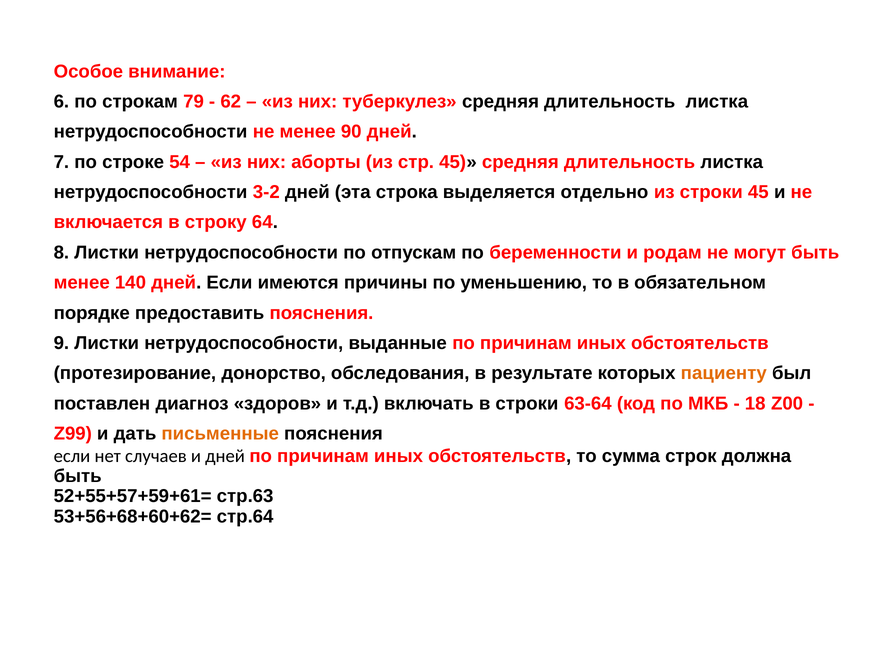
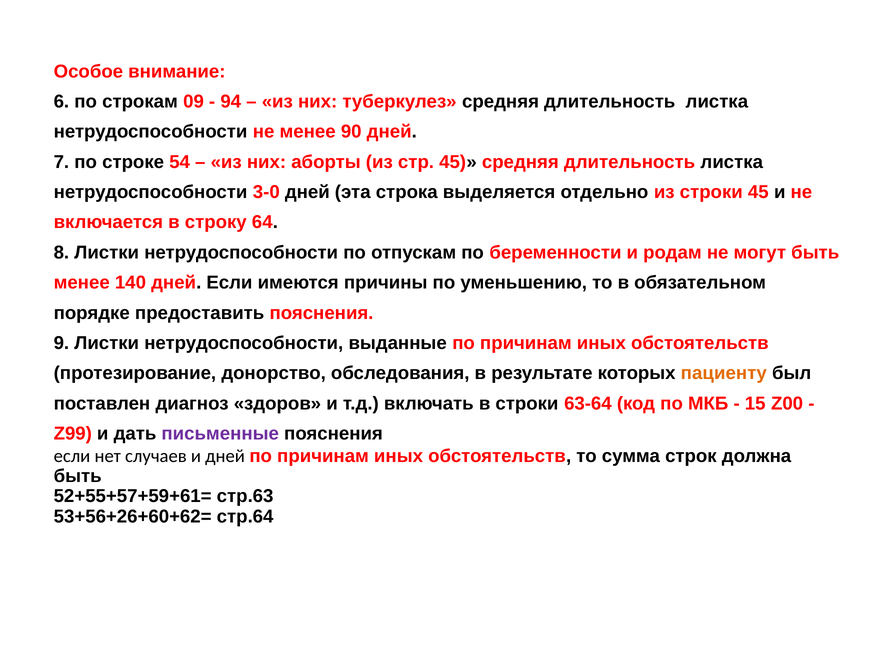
79: 79 -> 09 (194, 102)
62: 62 -> 94 (231, 102)
3-2: 3-2 -> 3-0 (266, 192)
18: 18 -> 15 (755, 404)
письменные colour: orange -> purple (220, 434)
53+56+68+60+62=: 53+56+68+60+62= -> 53+56+26+60+62= (133, 517)
